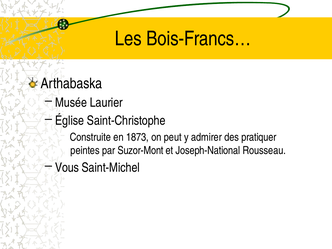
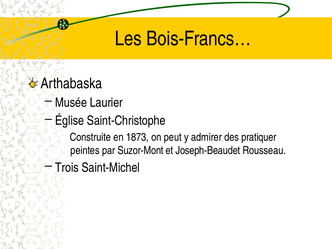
Joseph-National: Joseph-National -> Joseph-Beaudet (208, 150)
Vous: Vous -> Trois (67, 167)
